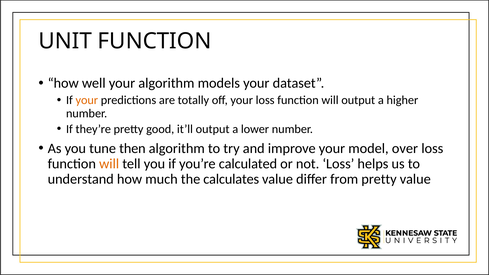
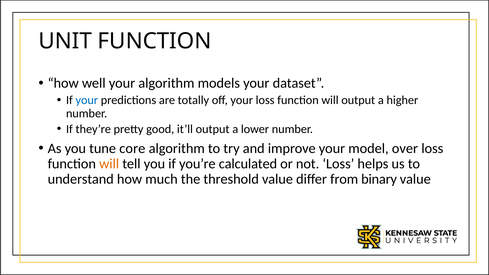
your colour: orange -> blue (87, 100)
then: then -> core (132, 148)
calculates: calculates -> threshold (231, 179)
from pretty: pretty -> binary (379, 179)
